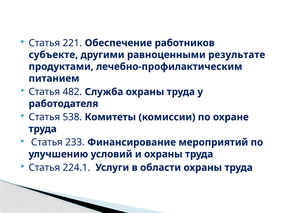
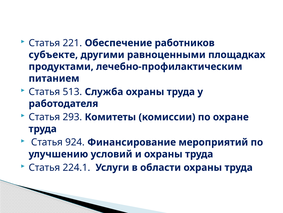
результате: результате -> площадках (237, 55)
482: 482 -> 513 (72, 92)
538: 538 -> 293 (72, 117)
233: 233 -> 924 (75, 142)
